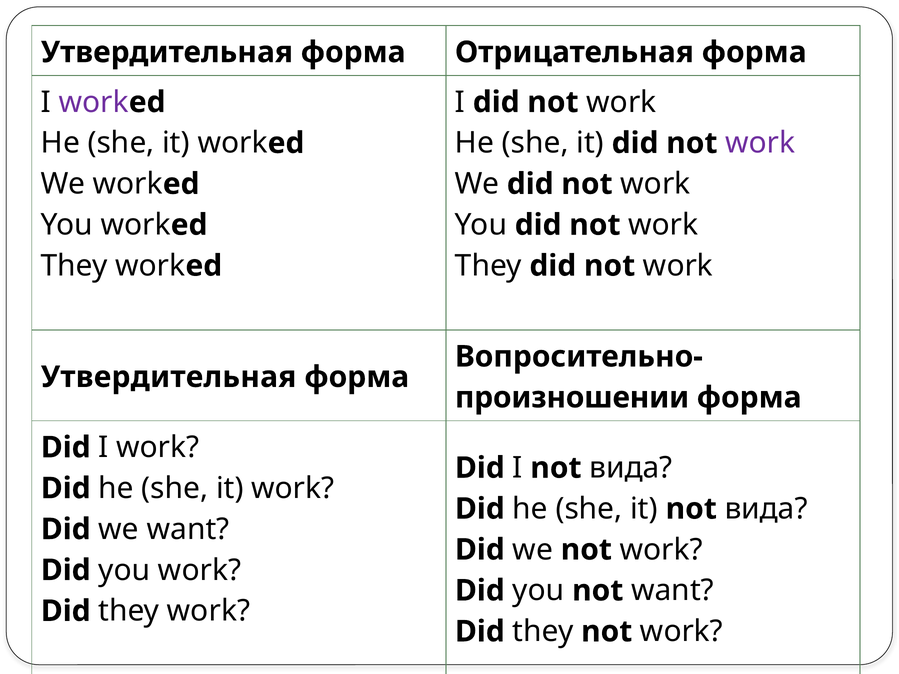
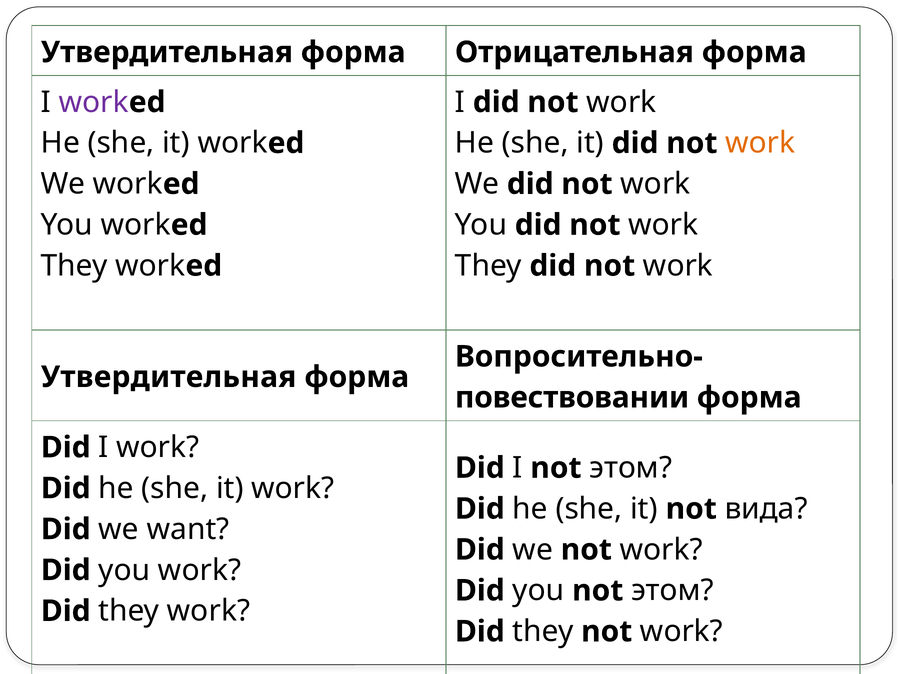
work colour: purple -> orange (760, 143)
произношении: произношении -> повествовании (572, 398)
I not вида: вида -> этом (631, 468)
you not want: want -> этом (672, 591)
